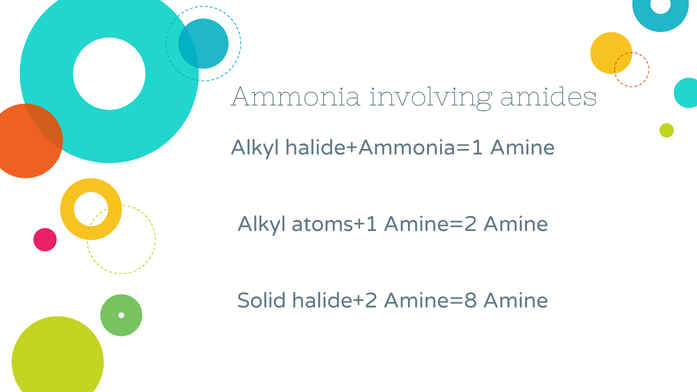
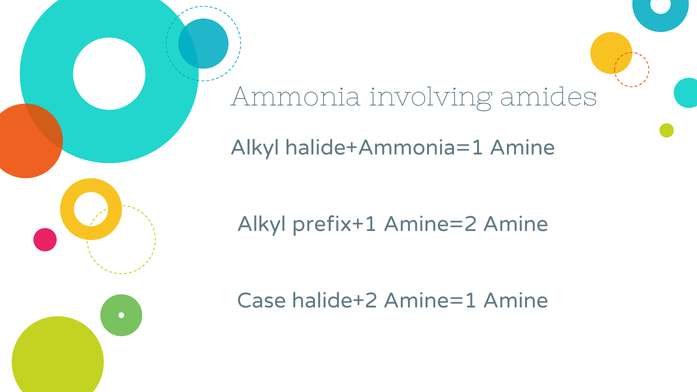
atoms+1: atoms+1 -> prefix+1 (335, 224)
Solid: Solid -> Case (262, 301)
Amine=8: Amine=8 -> Amine=1 (430, 301)
